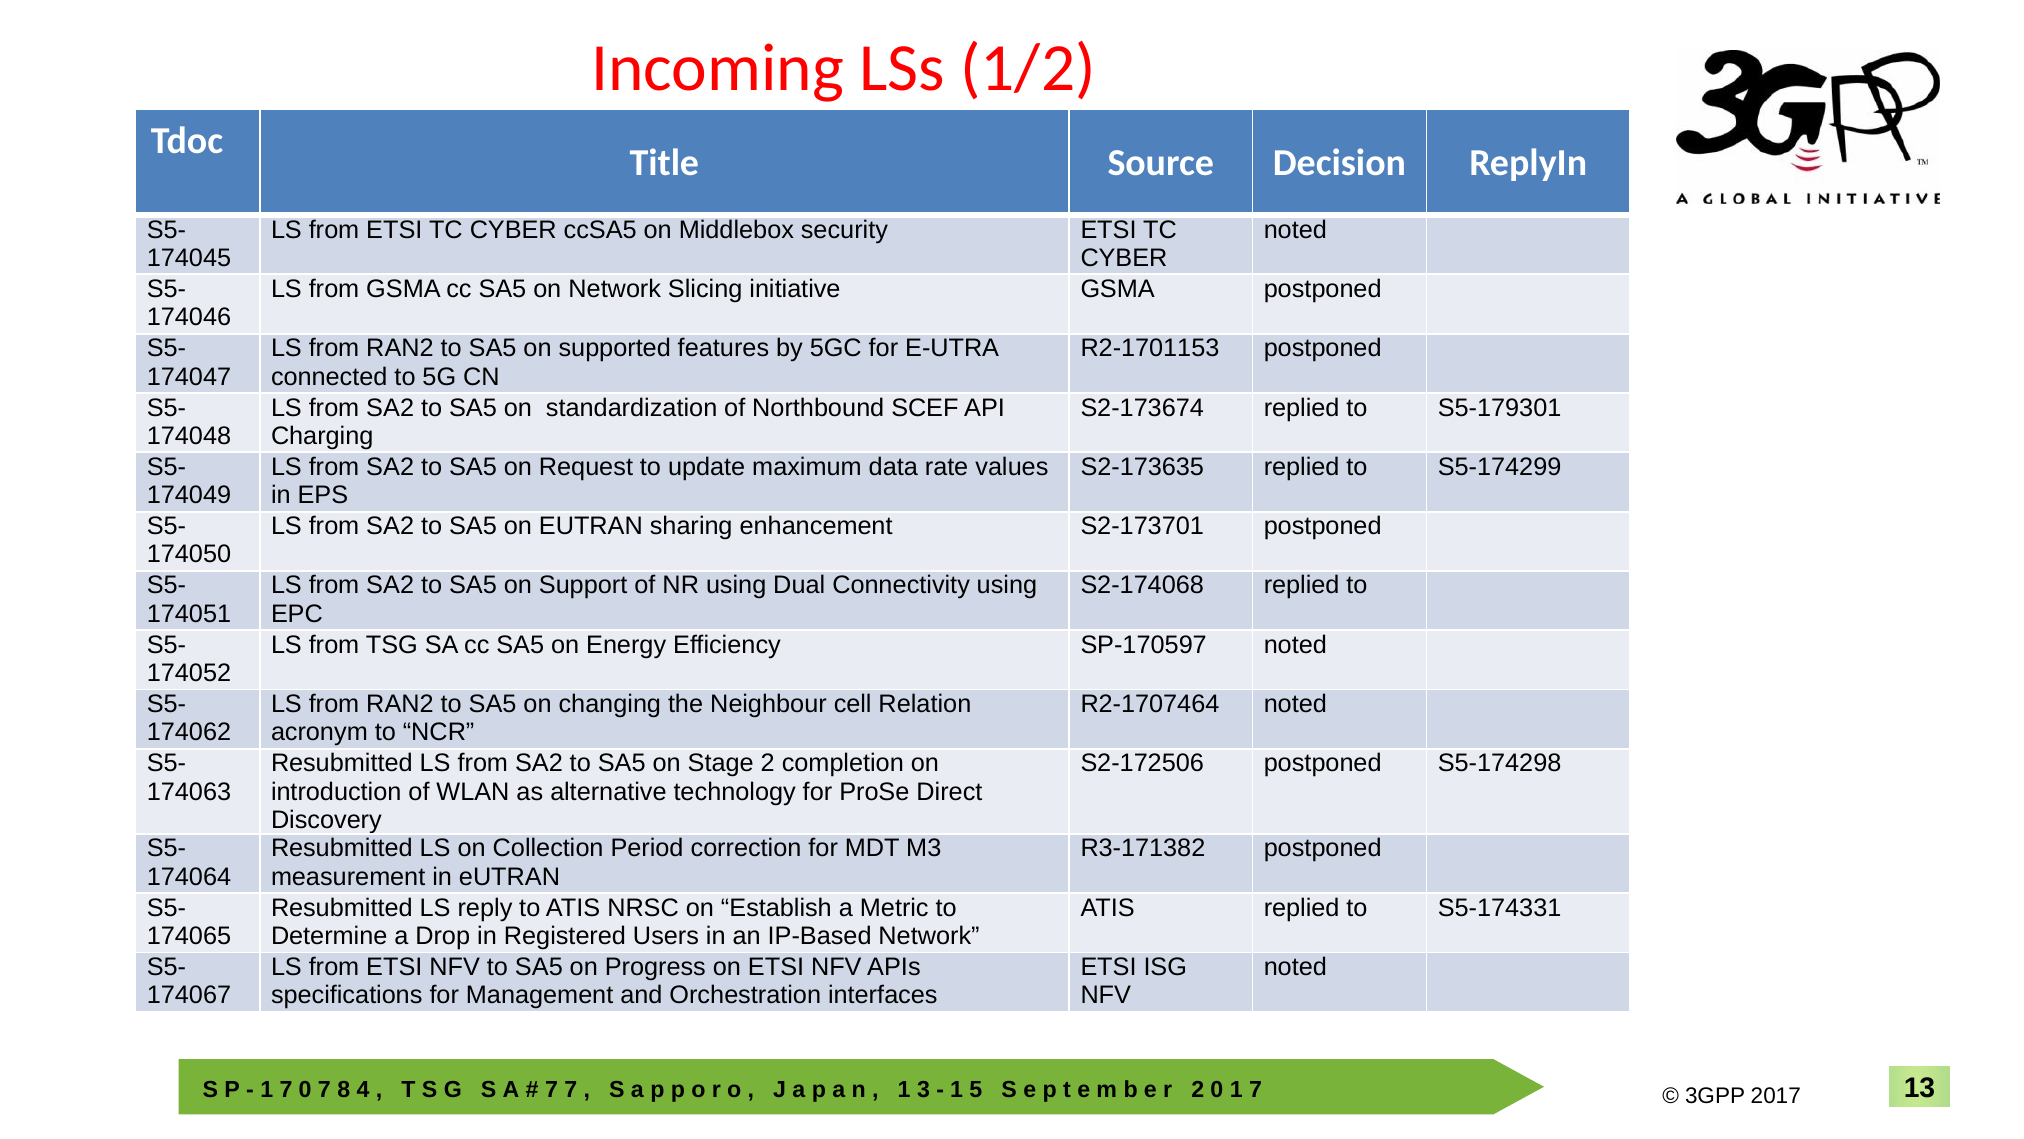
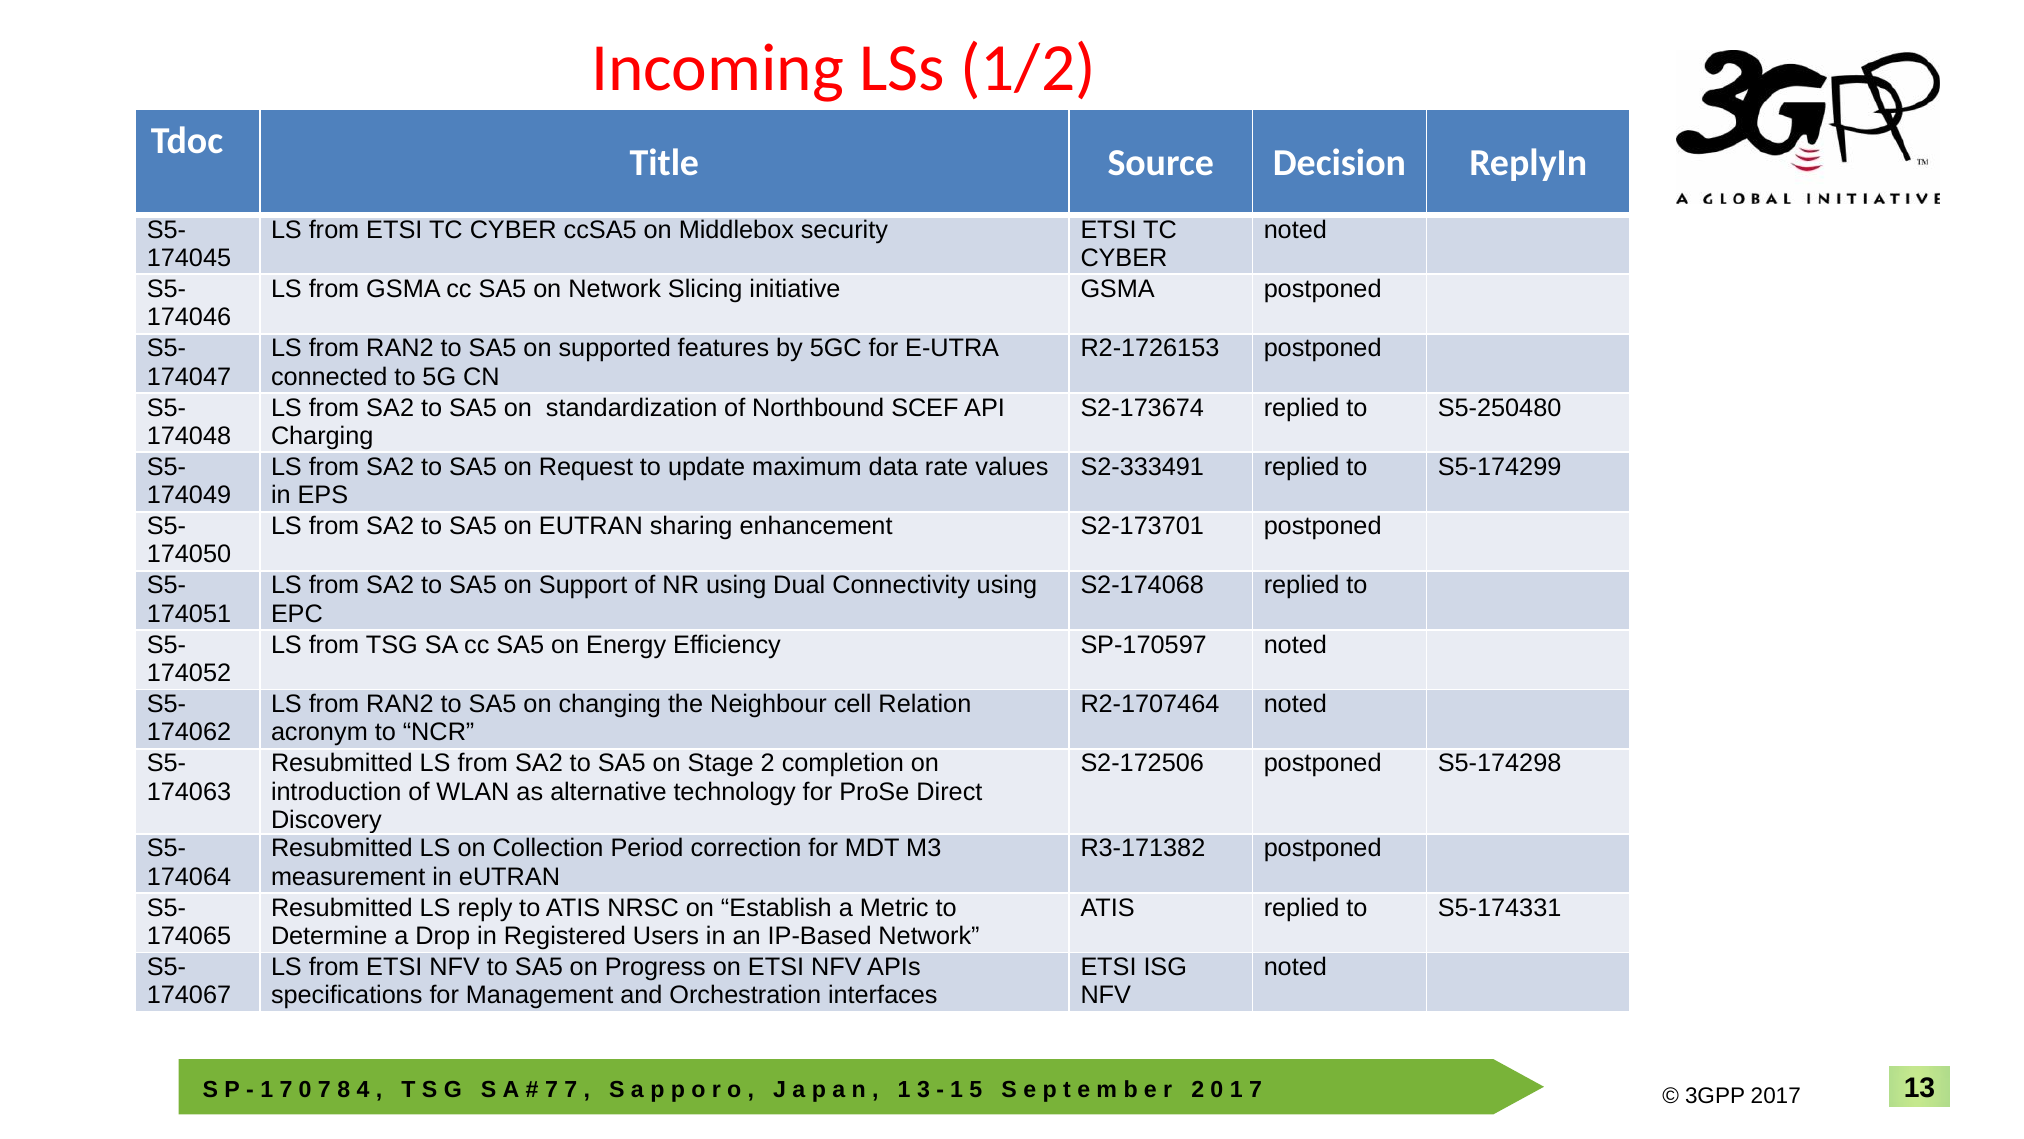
R2-1701153: R2-1701153 -> R2-1726153 (1150, 348)
S5-179301: S5-179301 -> S5-250480 (1500, 407)
S2-173635: S2-173635 -> S2-333491 (1142, 467)
